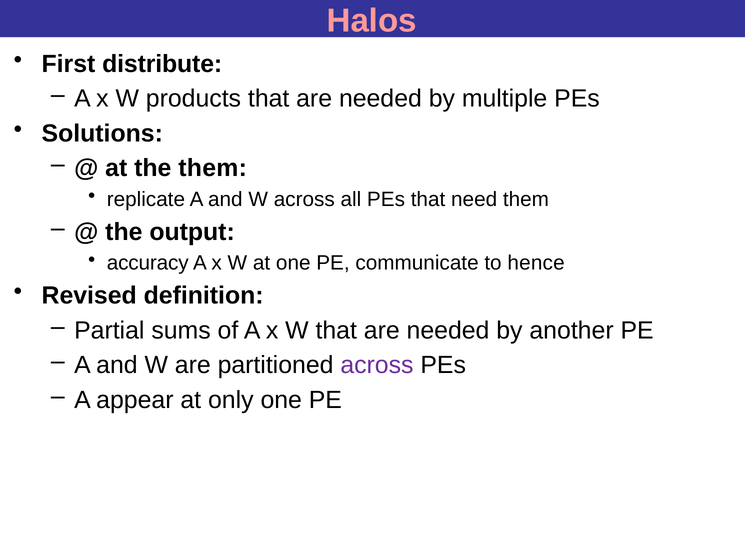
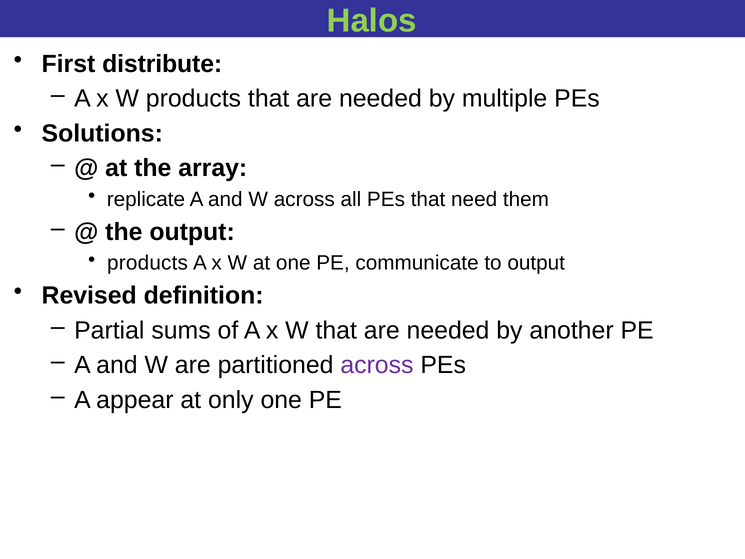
Halos colour: pink -> light green (372, 21)
the them: them -> array (213, 168)
accuracy: accuracy -> products (148, 263)
to hence: hence -> output (536, 263)
